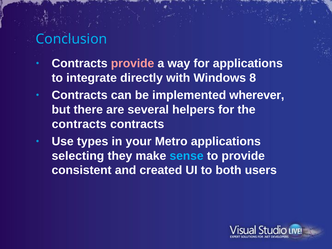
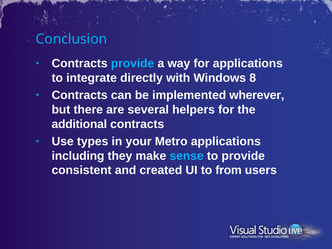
provide colour: pink -> light blue (133, 64)
contracts: contracts -> additional (79, 124)
selecting: selecting -> including (78, 156)
both: both -> from (229, 170)
